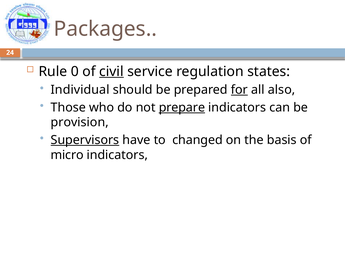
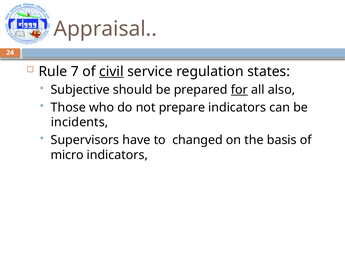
Packages: Packages -> Appraisal (105, 29)
0: 0 -> 7 (75, 71)
Individual: Individual -> Subjective (80, 90)
prepare underline: present -> none (182, 107)
provision: provision -> incidents (80, 122)
Supervisors underline: present -> none (85, 140)
